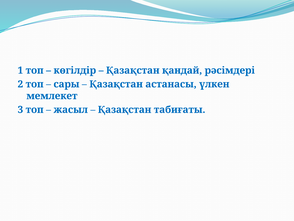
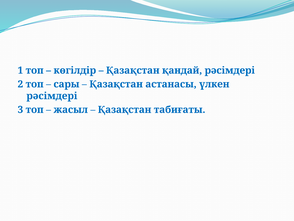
мемлекет: мемлекет -> рәсімдері (52, 96)
